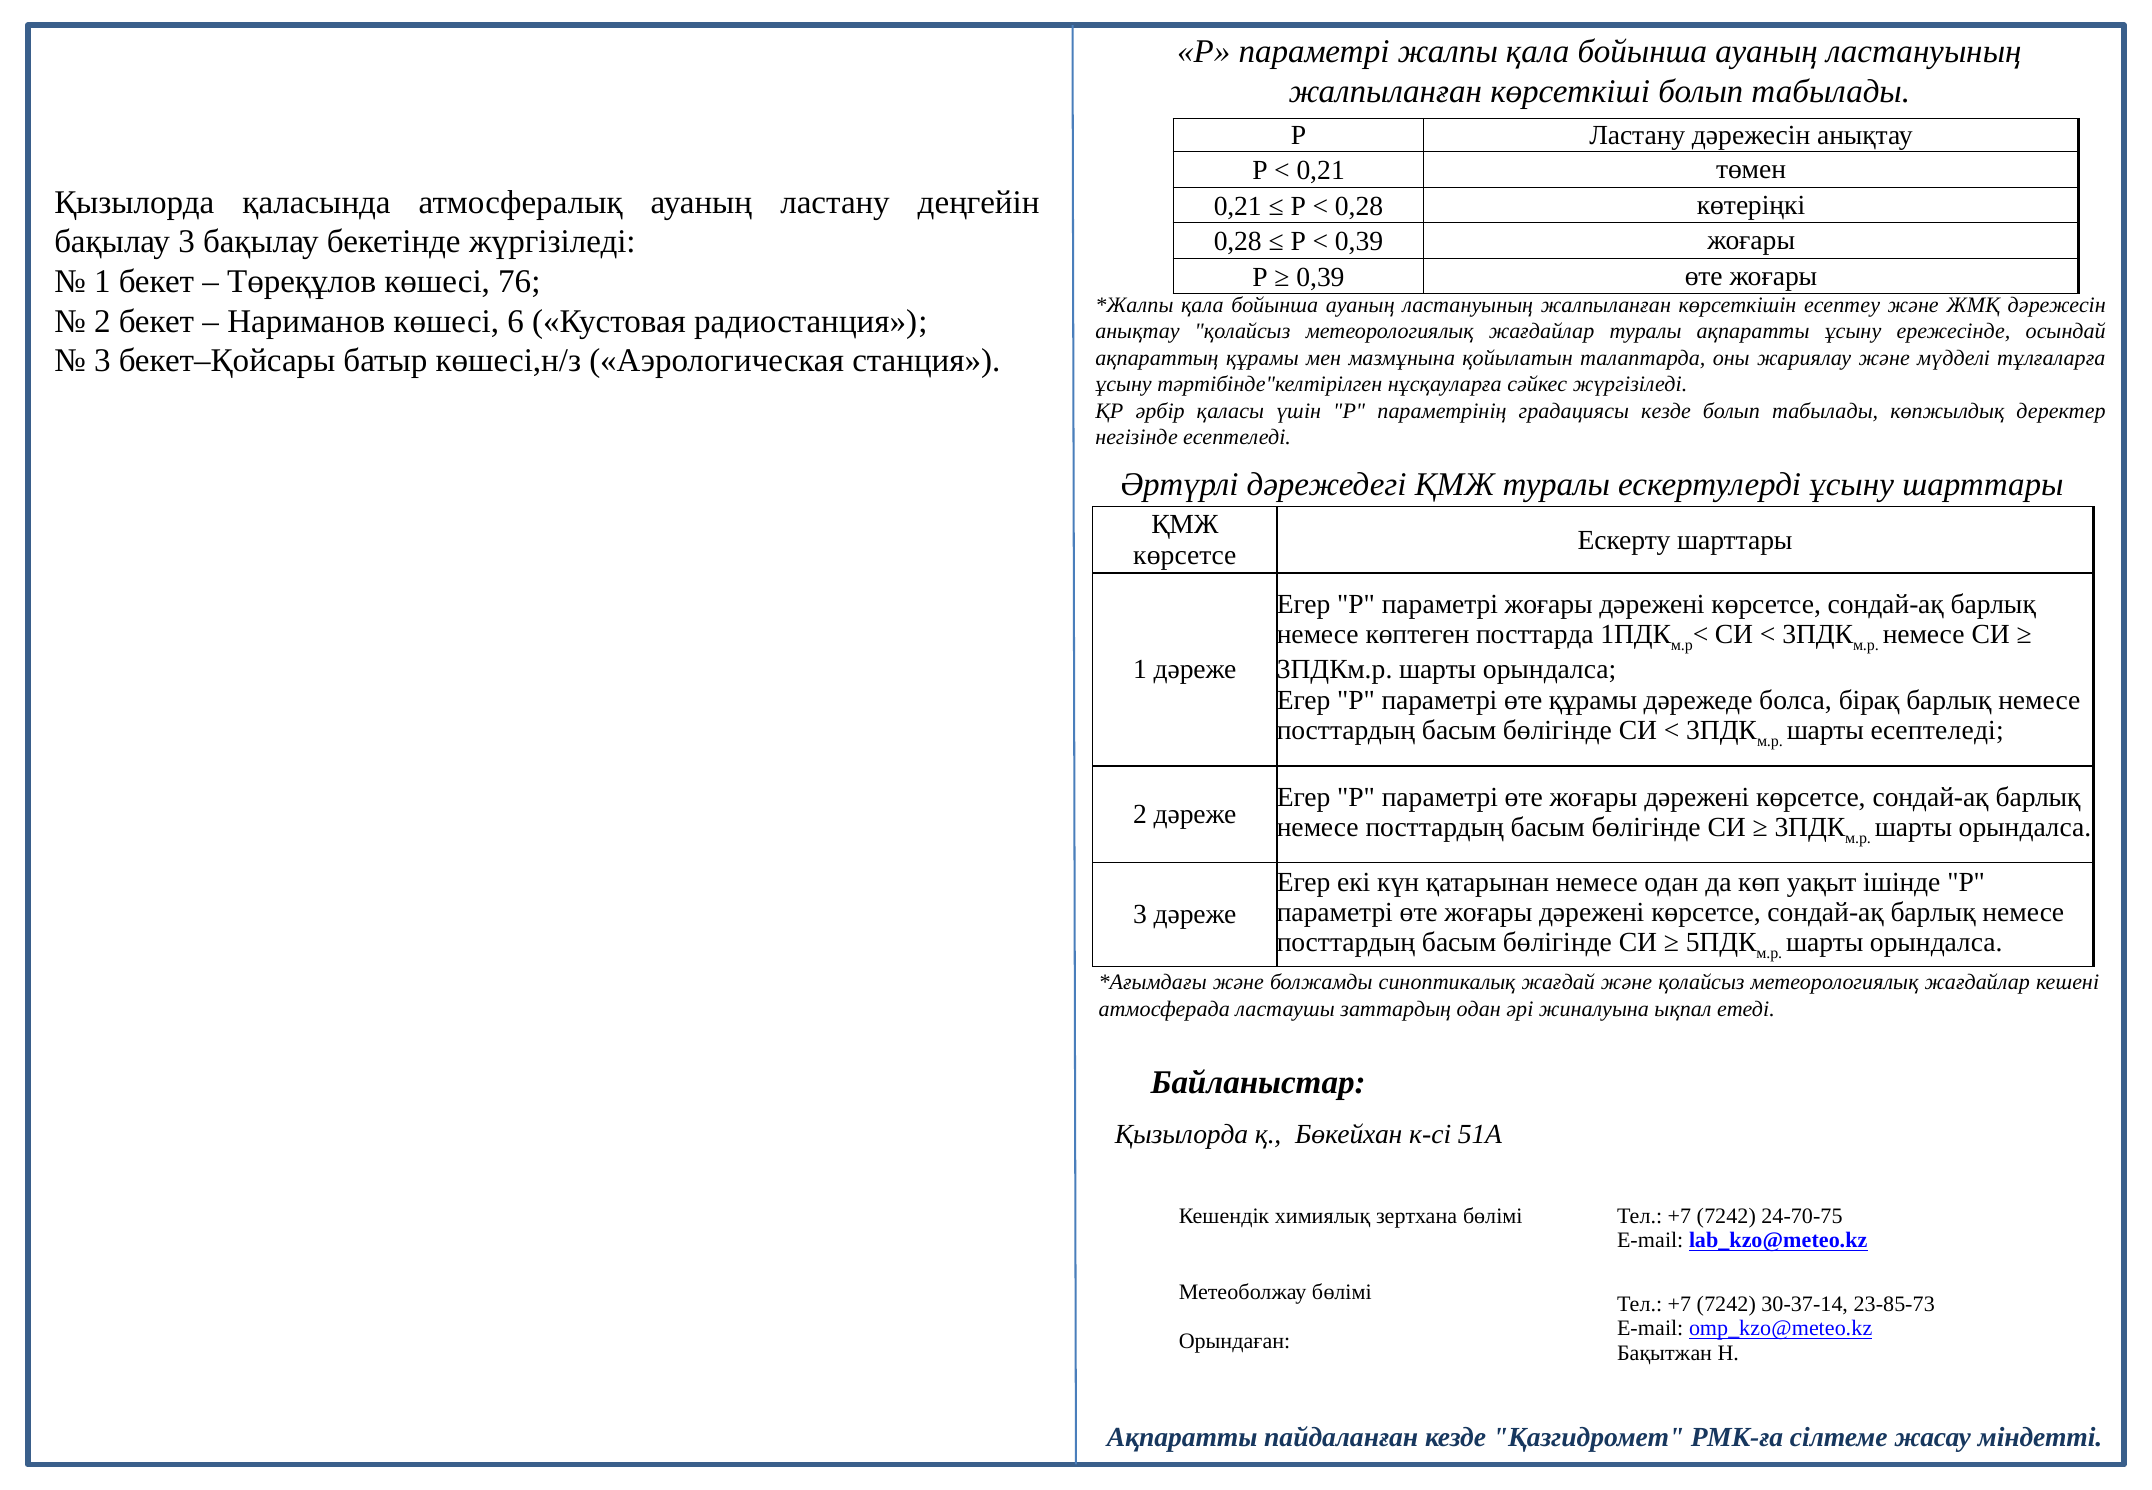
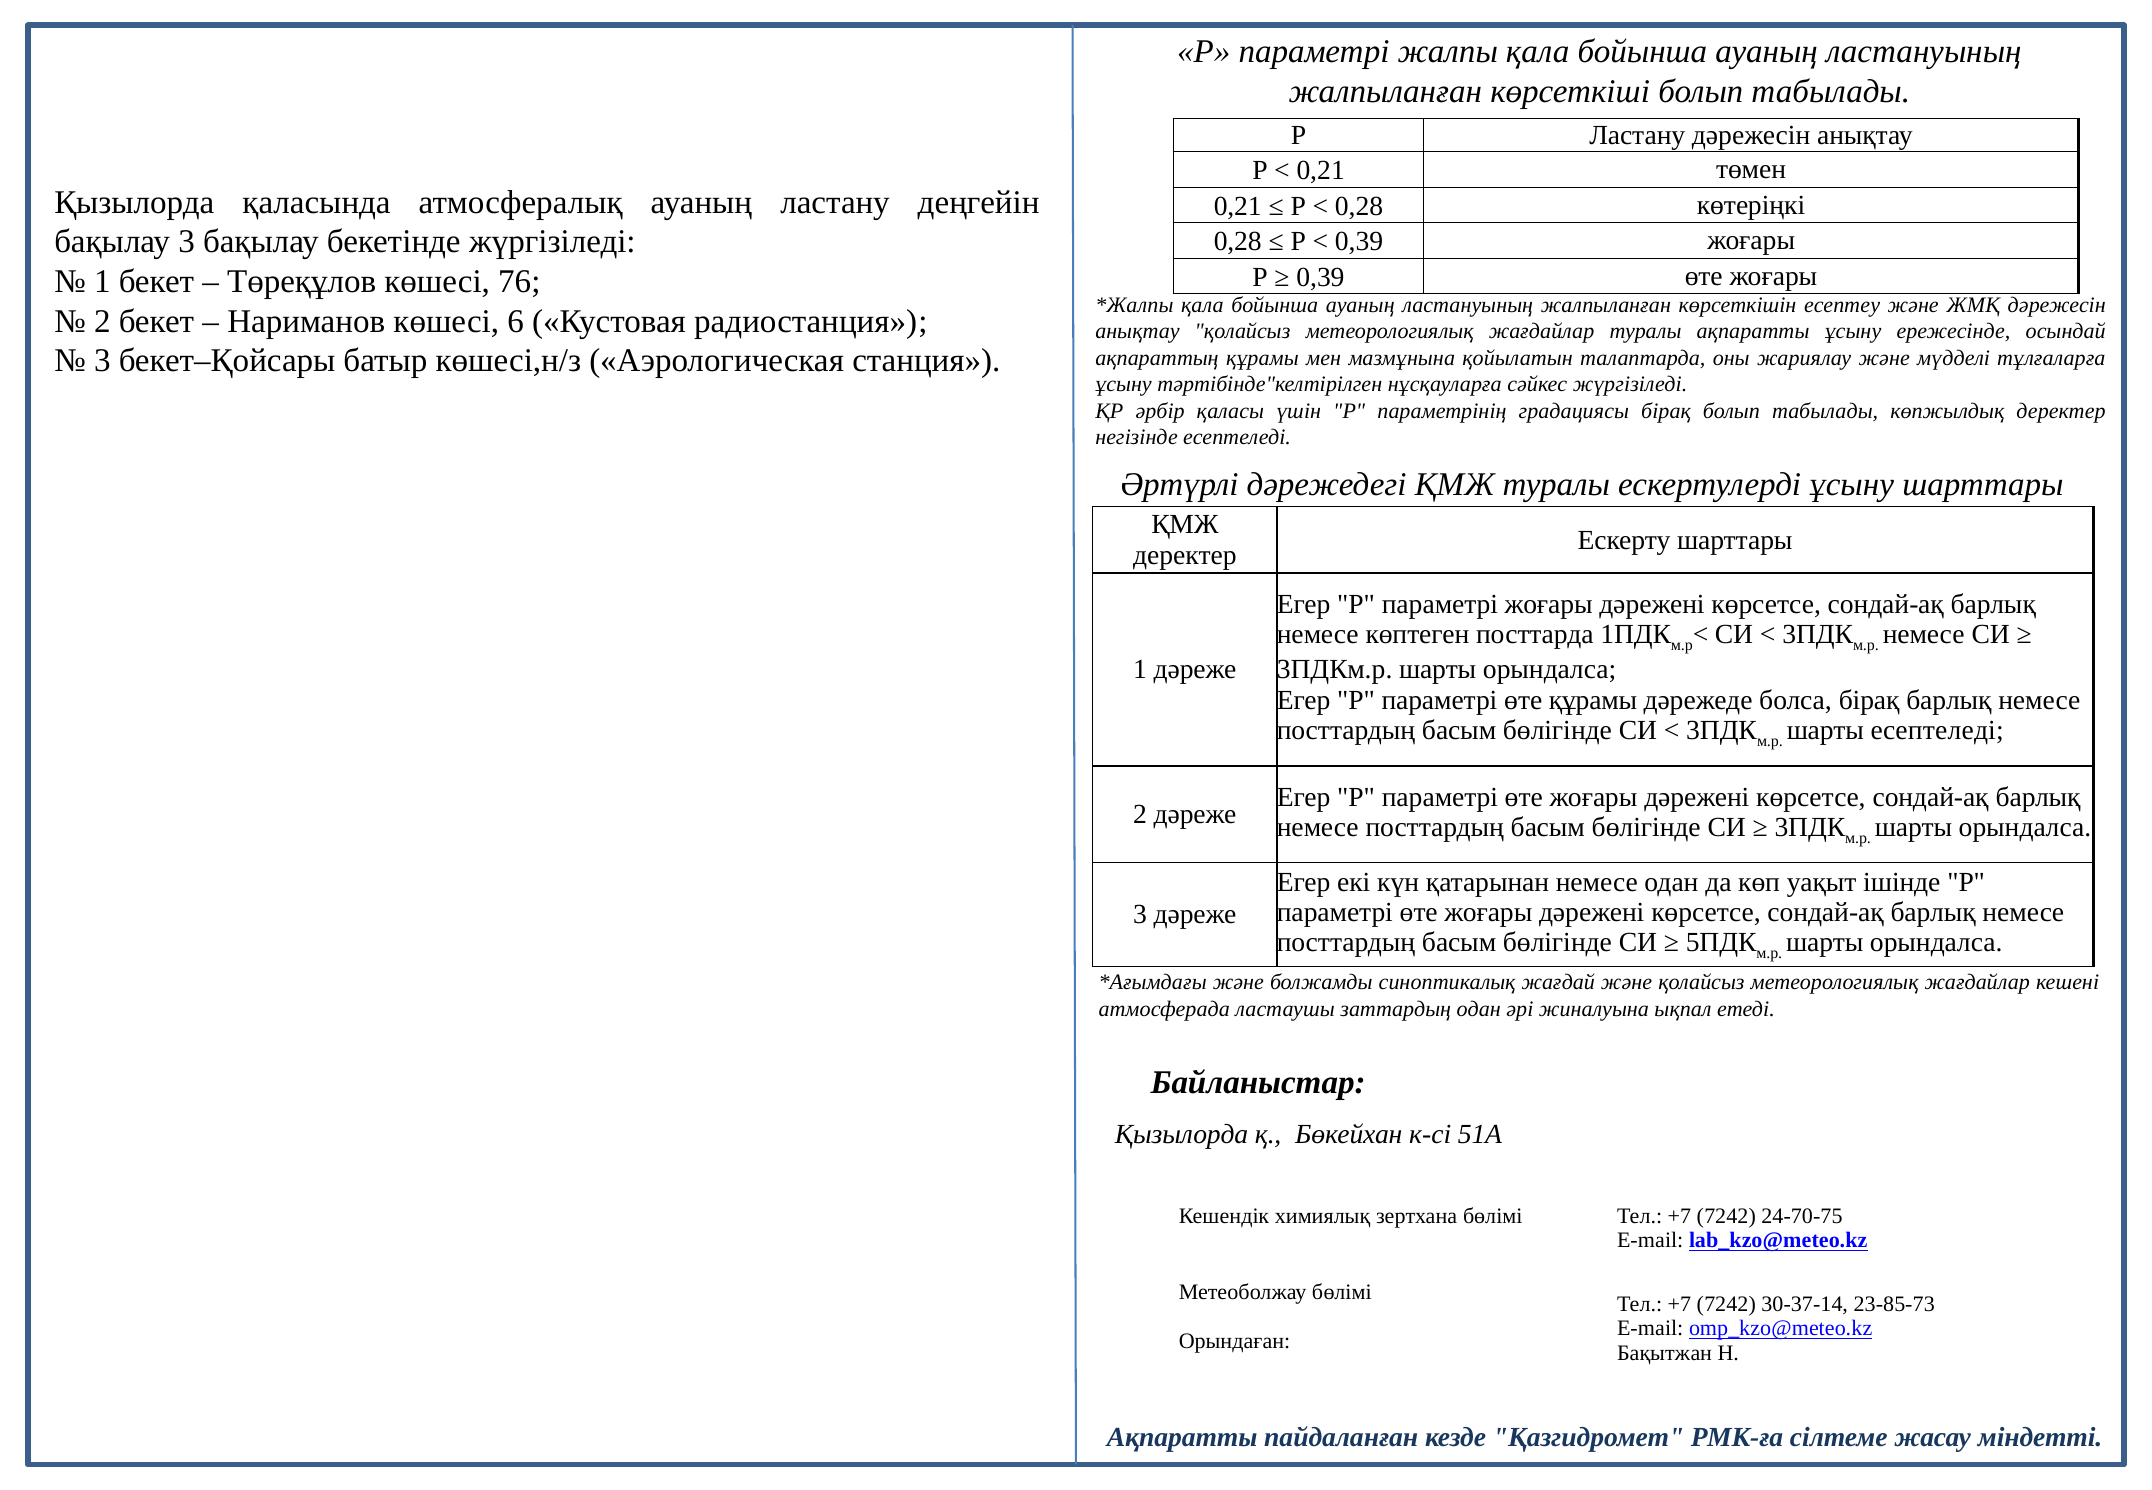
градациясы кезде: кезде -> бірақ (1666, 411)
көрсетсе: көрсетсе -> деректер (1185, 555)
